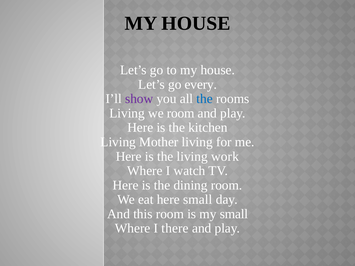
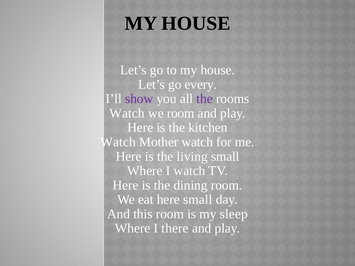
the colour: blue -> purple (205, 99)
Living: Living -> Watch (127, 113)
Living: Living -> Watch (118, 142)
Mother living: living -> watch (197, 142)
living work: work -> small (225, 157)
my small: small -> sleep (234, 214)
